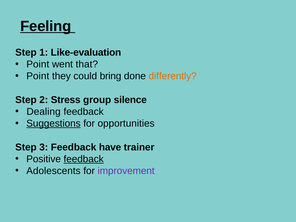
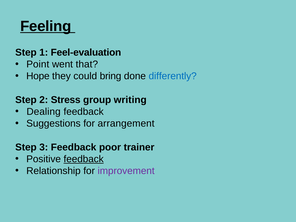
Like-evaluation: Like-evaluation -> Feel-evaluation (86, 52)
Point: Point -> Hope (38, 76)
differently colour: orange -> blue (173, 76)
silence: silence -> writing (130, 100)
Suggestions underline: present -> none (53, 123)
opportunities: opportunities -> arrangement (126, 123)
have: have -> poor (110, 147)
Adolescents: Adolescents -> Relationship (53, 171)
